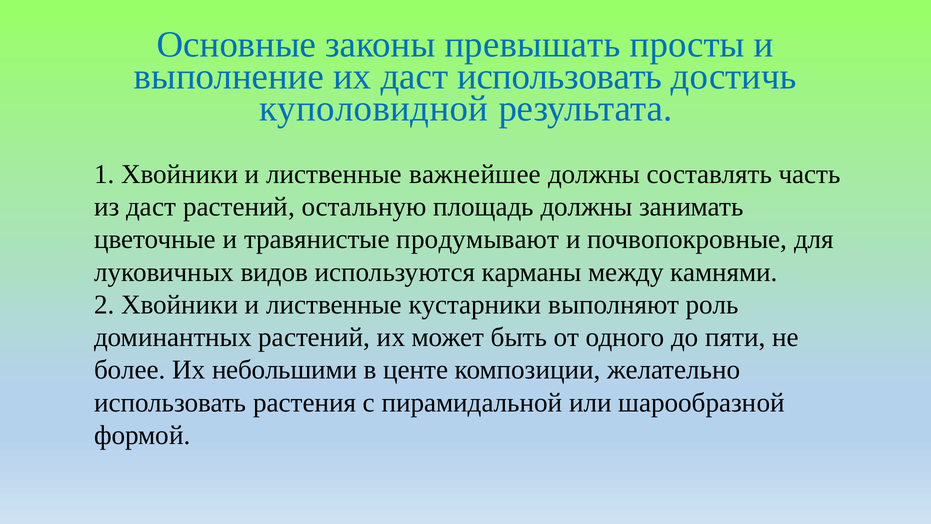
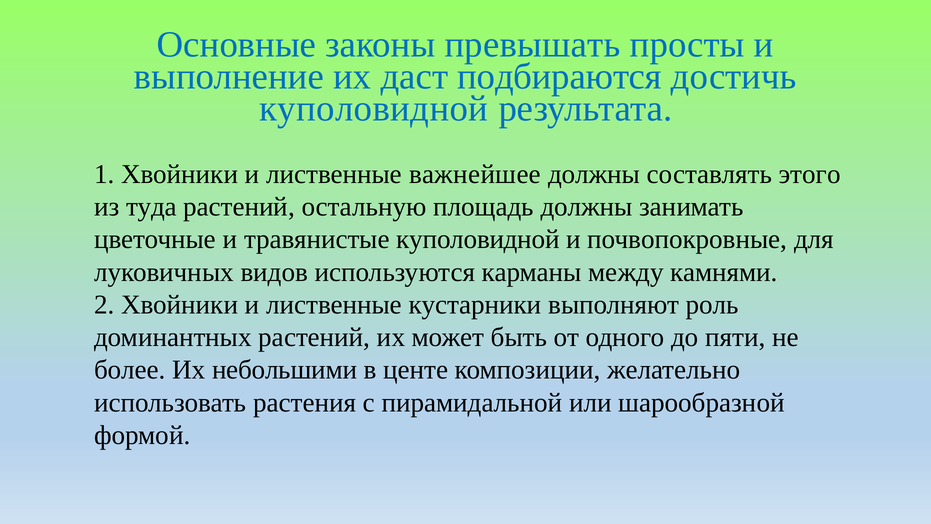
даст использовать: использовать -> подбираются (560, 76)
часть: часть -> этого (810, 174)
из даст: даст -> туда (151, 207)
травянистые продумывают: продумывают -> куполовидной (478, 239)
